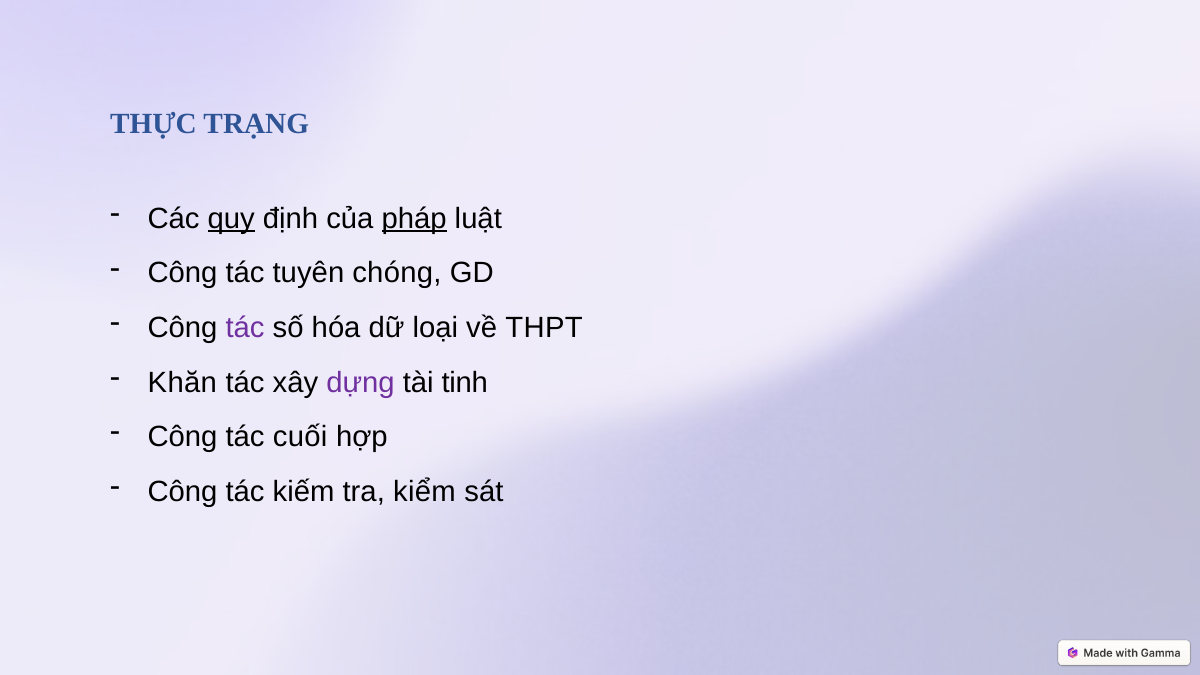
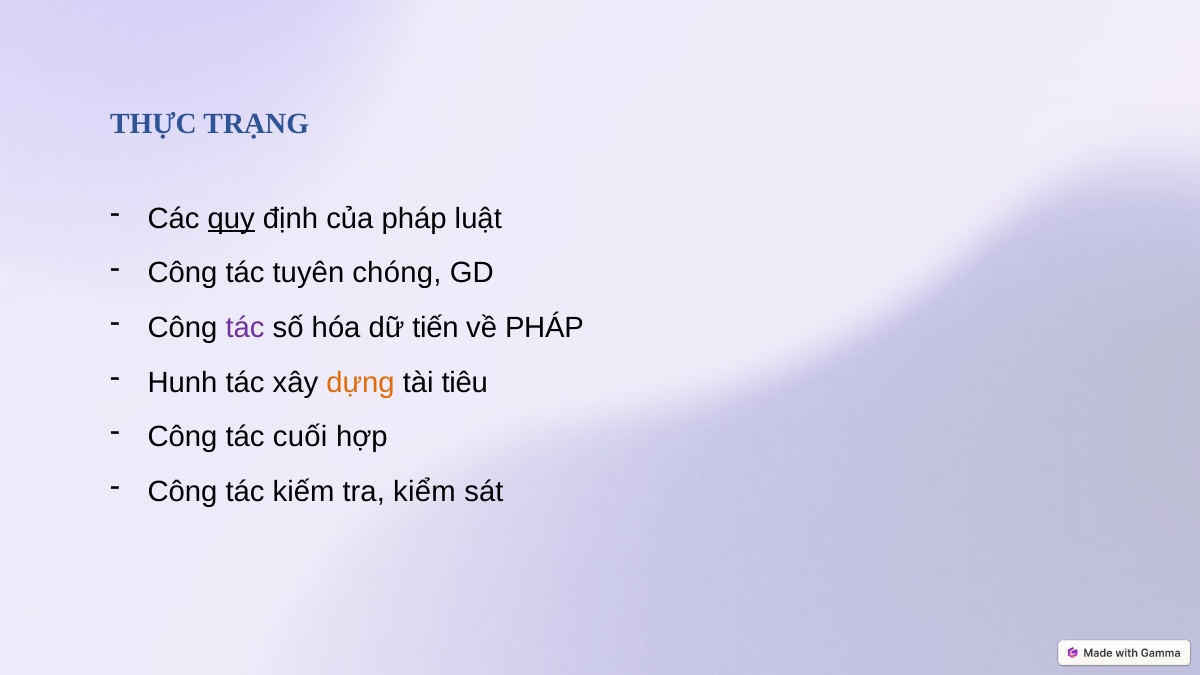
pháp underline: present -> none (414, 218)
loại: loại -> tiến (435, 328)
về THPT: THPT -> PHÁP (544, 328)
Khăn: Khăn -> Hunh (182, 382)
dựng colour: purple -> orange (361, 382)
tinh: tinh -> tiêu (465, 382)
